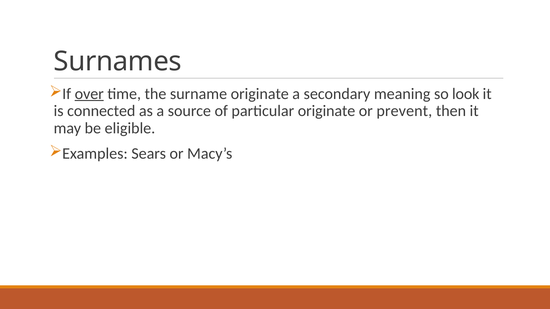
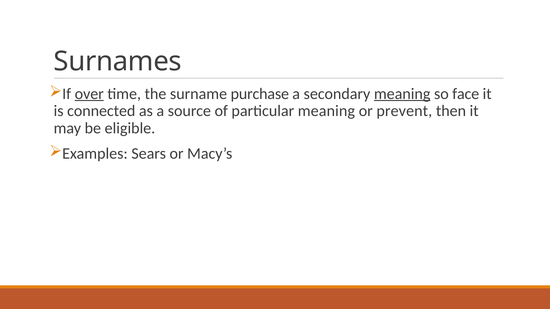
surname originate: originate -> purchase (260, 94)
meaning underline: none -> present (402, 94)
look: look -> face (466, 94)
particular originate: originate -> meaning (326, 111)
